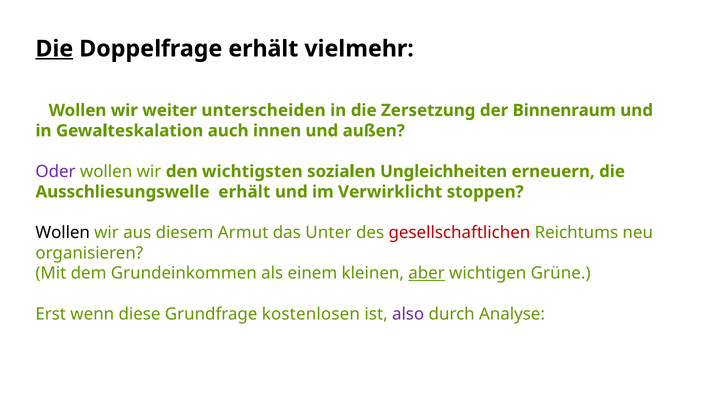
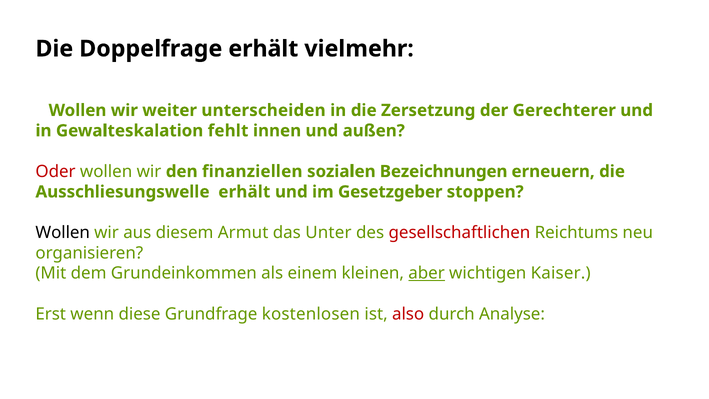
Die underline: present -> none (54, 49)
Binnenraum: Binnenraum -> Gerechterer (564, 110)
auch: auch -> fehlt (228, 131)
Oder colour: purple -> red (56, 171)
wichtigsten: wichtigsten -> finanziellen (252, 171)
Ungleichheiten: Ungleichheiten -> Bezeichnungen (444, 171)
Verwirklicht: Verwirklicht -> Gesetzgeber (390, 192)
Grüne: Grüne -> Kaiser (561, 273)
also colour: purple -> red (408, 314)
